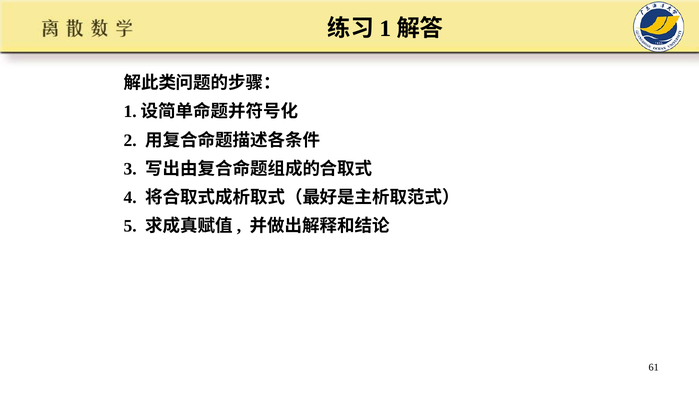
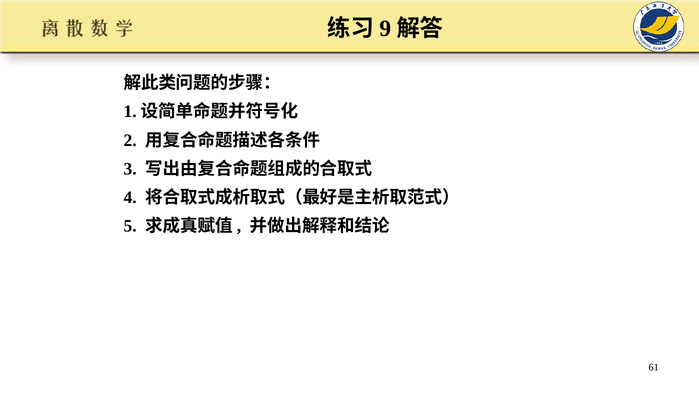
1: 1 -> 9 (385, 29)
